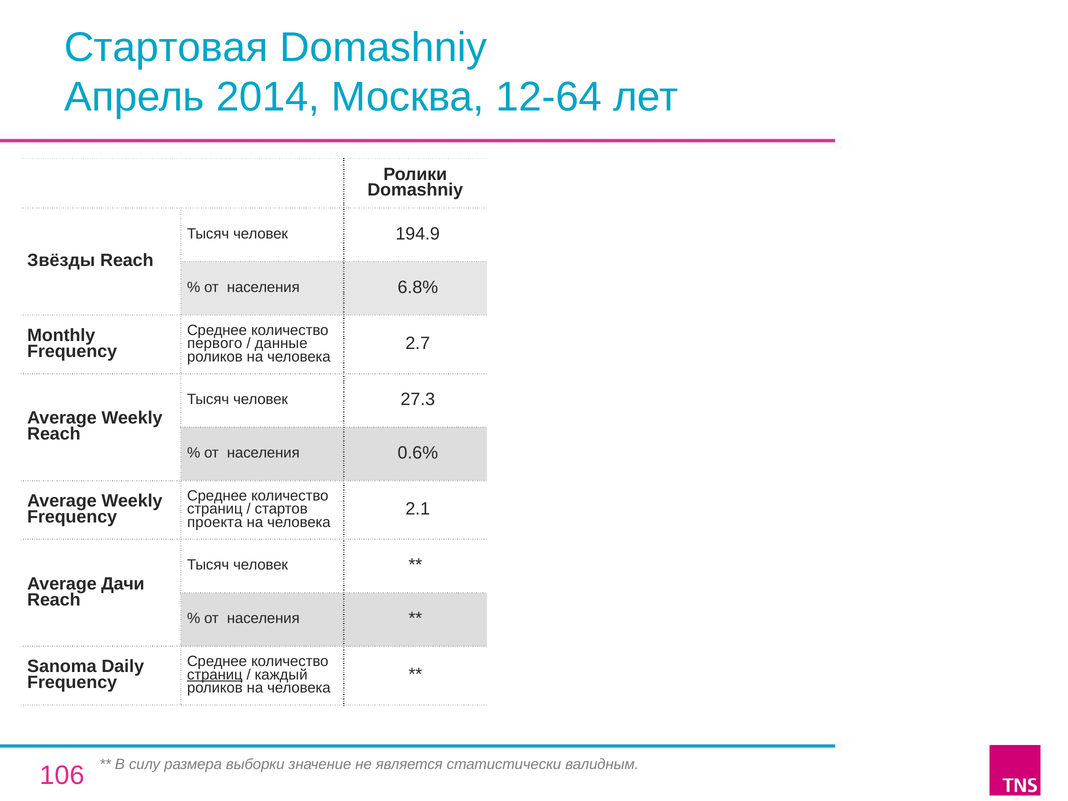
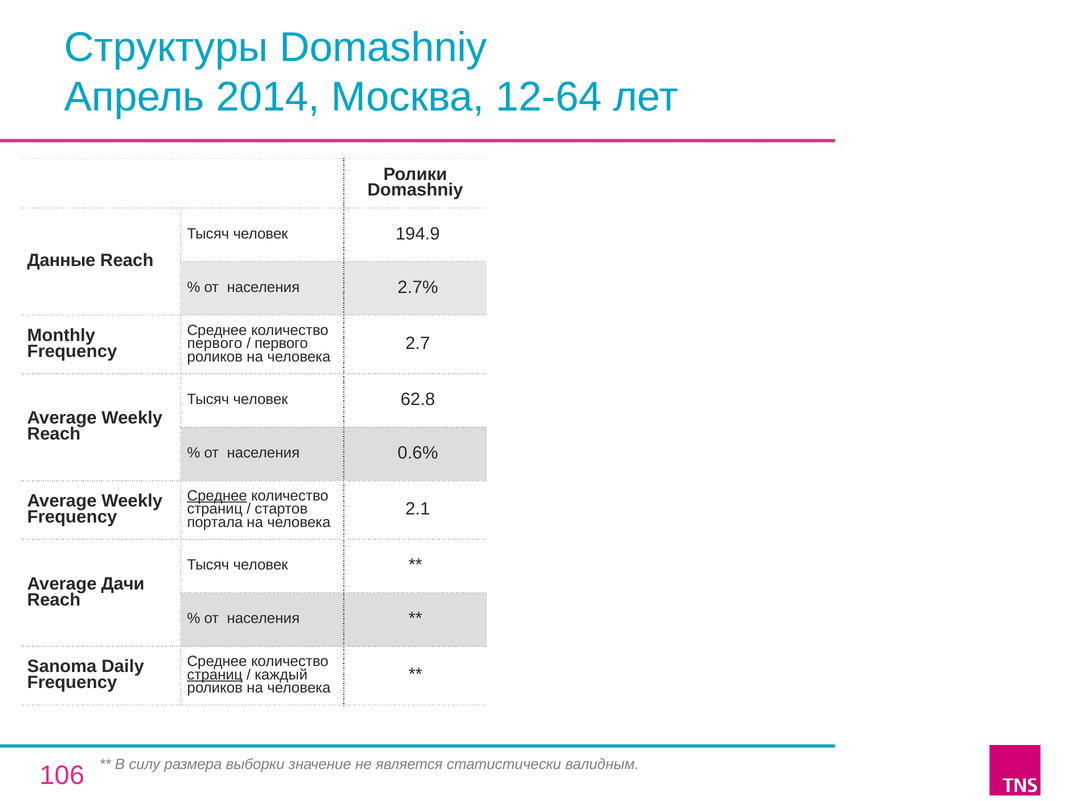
Стартовая: Стартовая -> Структуры (166, 47)
Звёзды: Звёзды -> Данные (61, 260)
6.8%: 6.8% -> 2.7% (418, 287)
данные: данные -> первого (281, 343)
27.3: 27.3 -> 62.8 (418, 399)
Среднее underline: none -> present (217, 496)
проекта: проекта -> портала (215, 522)
